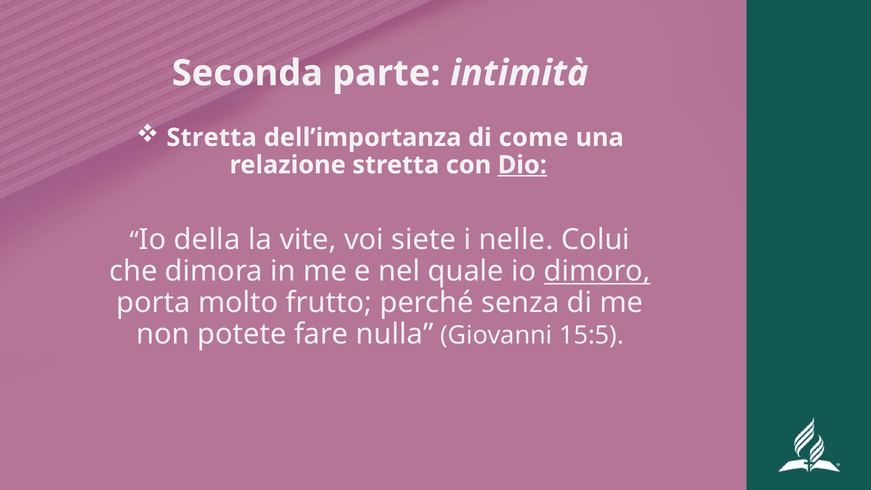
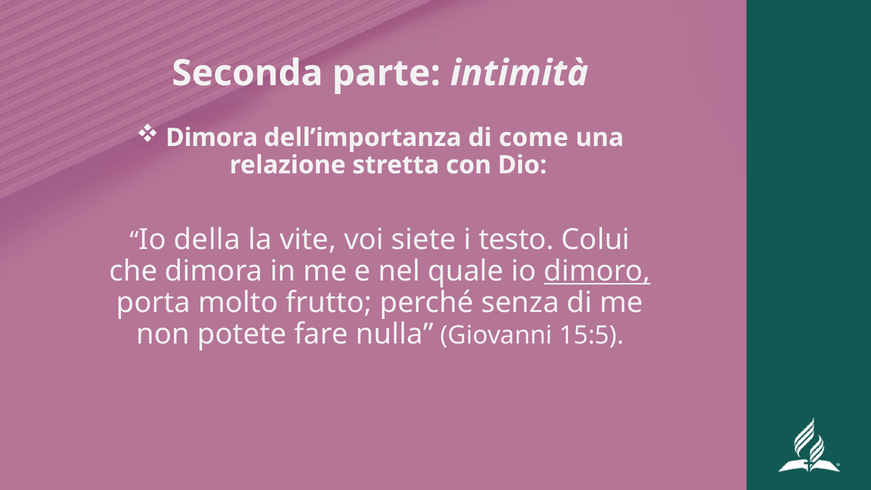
Stretta: Stretta -> Dimora (212, 138)
Dio underline: present -> none (522, 165)
nelle: nelle -> testo (516, 240)
